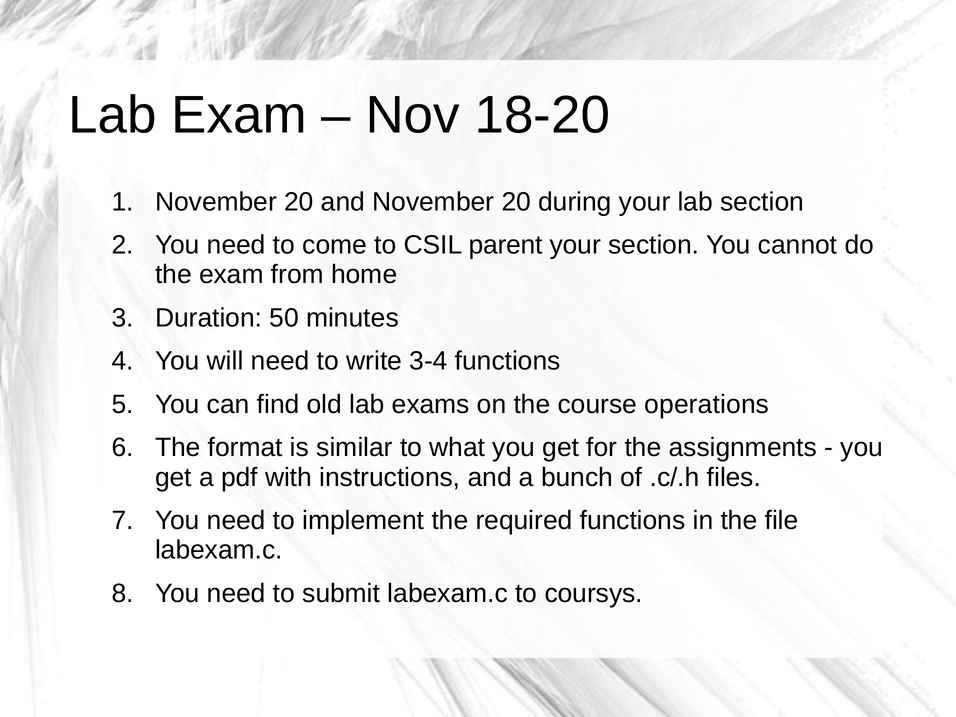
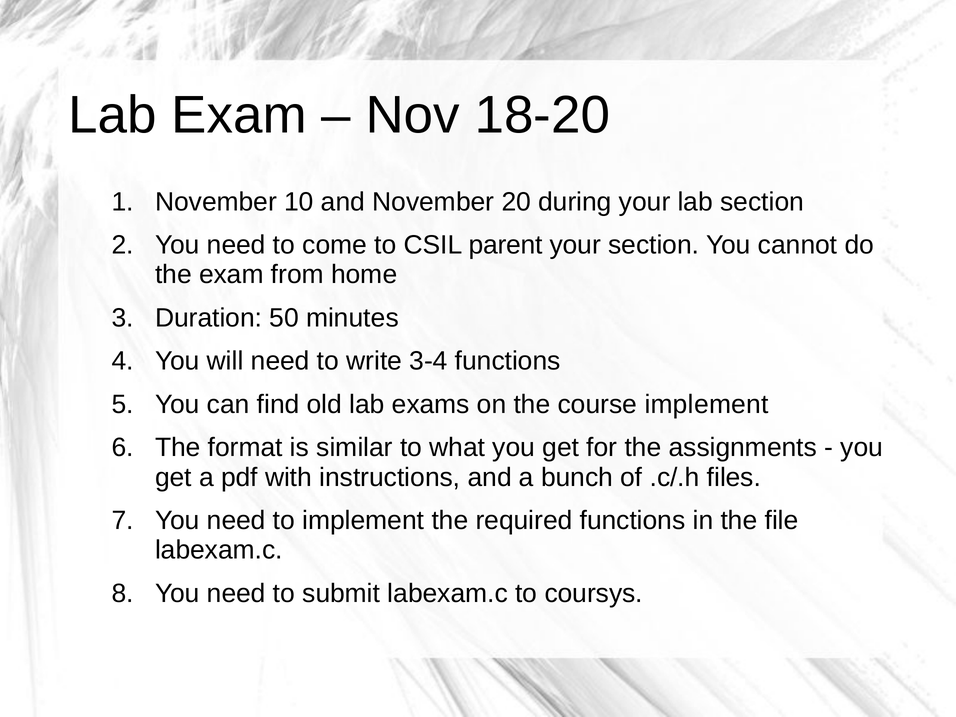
20: 20 -> 10 (299, 202)
course operations: operations -> implement (707, 404)
